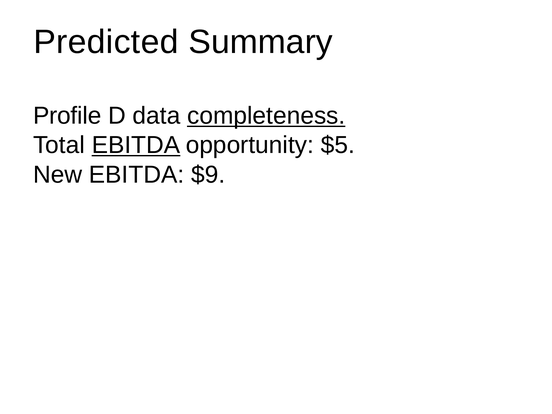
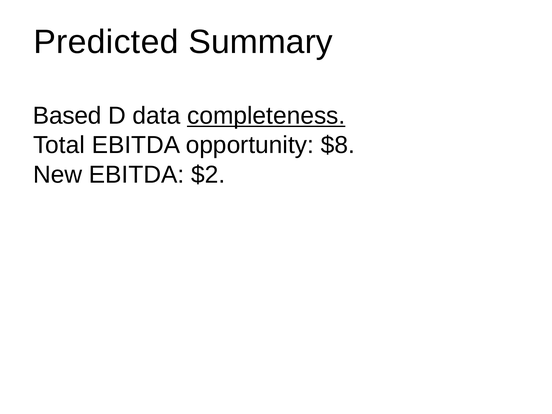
Profile: Profile -> Based (67, 116)
EBITDA underline: present -> none (136, 145)
$5: $5 -> $8 (338, 145)
$9: $9 -> $2 (208, 175)
